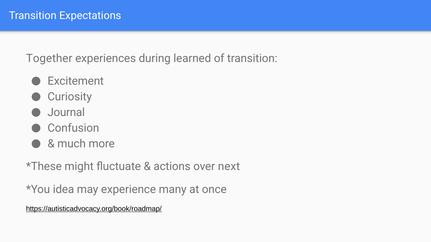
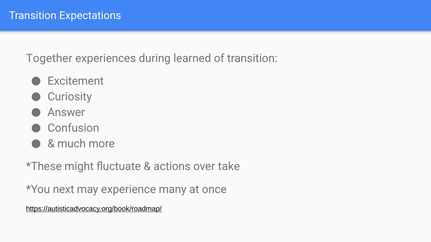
Journal: Journal -> Answer (66, 113)
next: next -> take (229, 167)
idea: idea -> next (64, 190)
